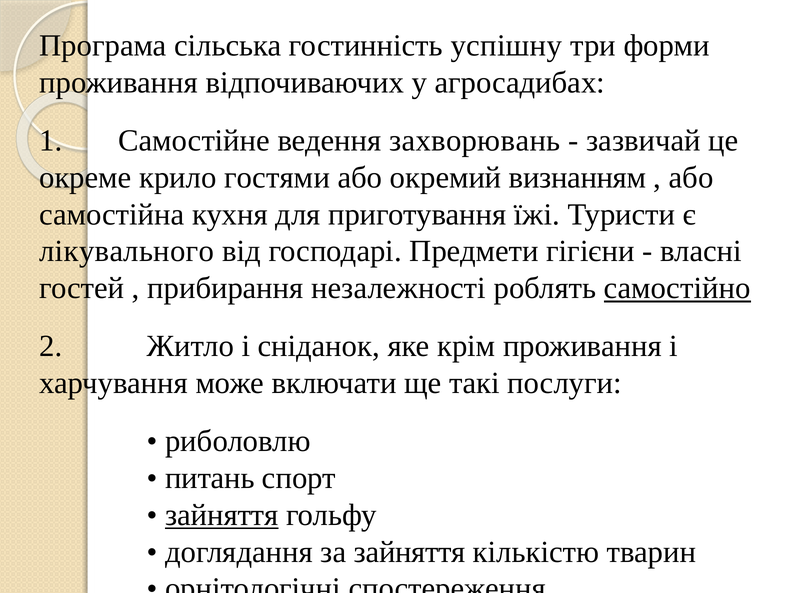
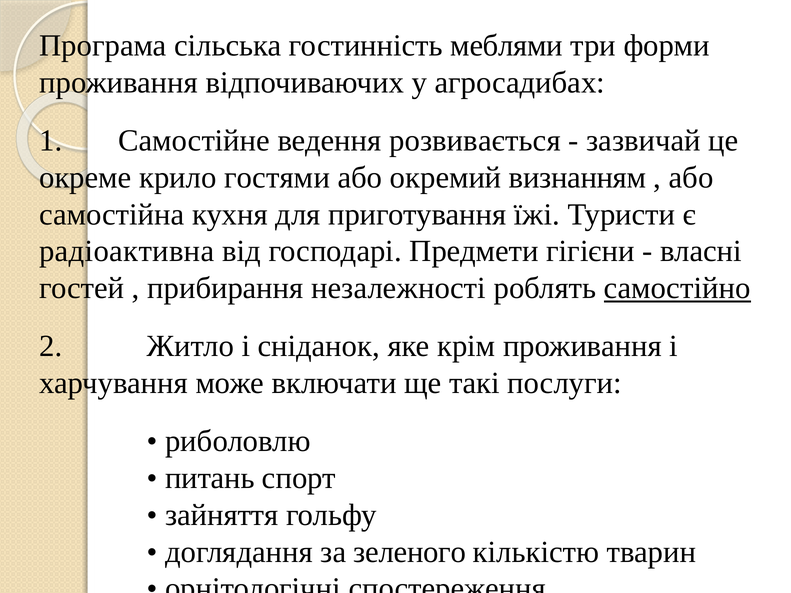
успішну: успішну -> меблями (507, 46)
захворювань: захворювань -> розвивається (475, 141)
лікувального: лікувального -> радіоактивна (127, 251)
зайняття underline: present -> none (222, 515)
за зайняття: зайняття -> зеленого (410, 552)
